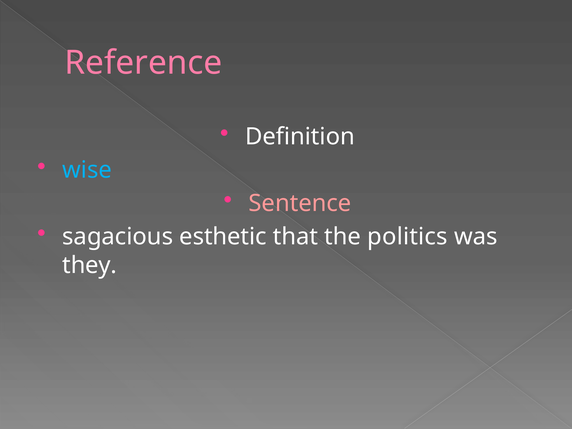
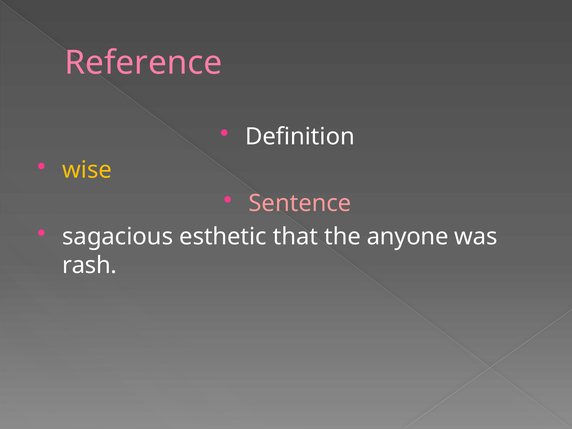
wise colour: light blue -> yellow (87, 170)
politics: politics -> anyone (408, 237)
they: they -> rash (90, 265)
